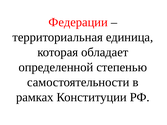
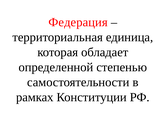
Федерации: Федерации -> Федерация (78, 22)
